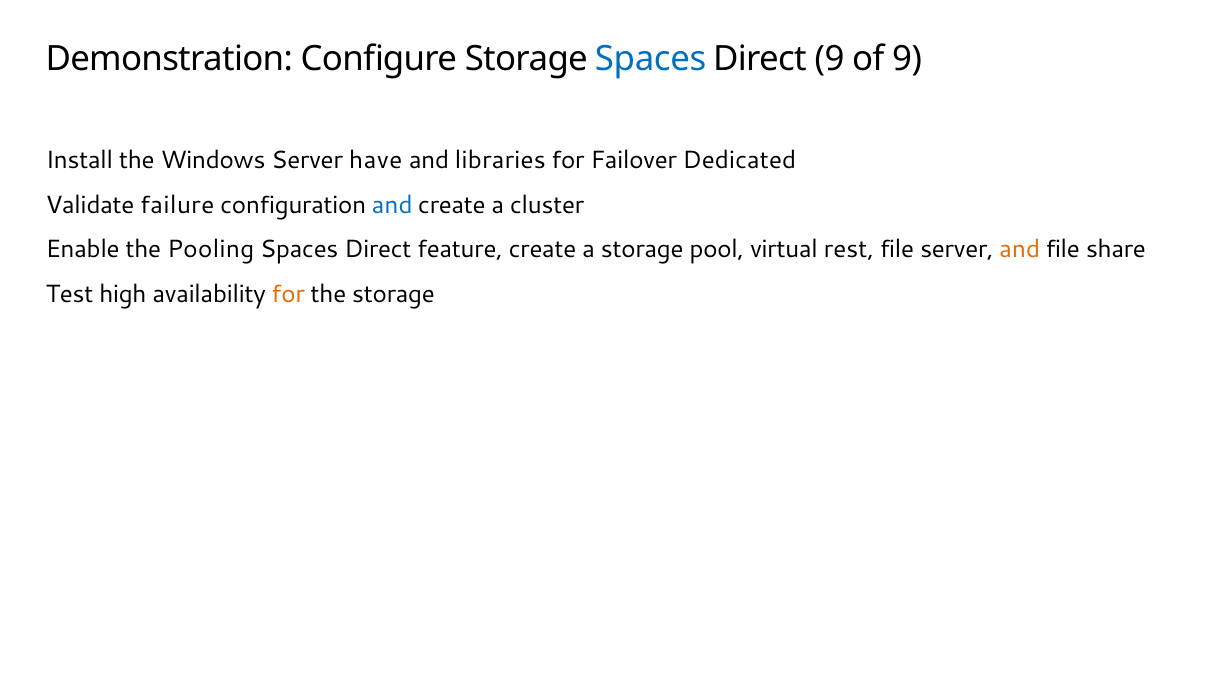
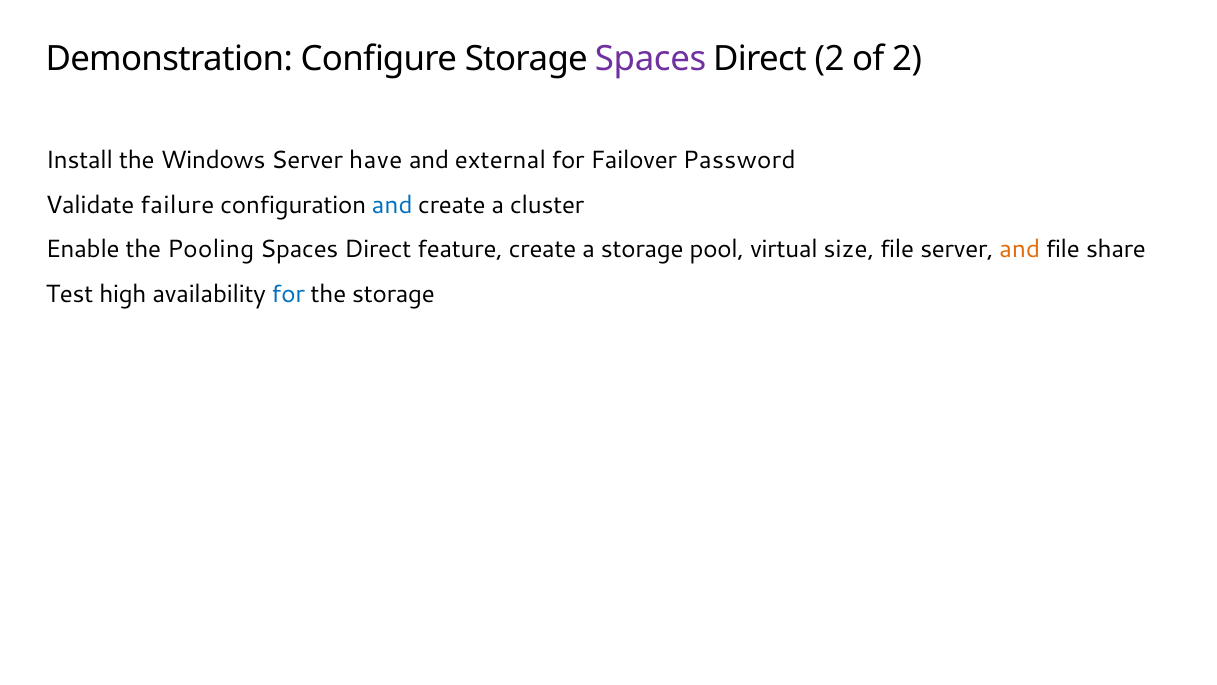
Spaces colour: blue -> purple (651, 59)
Direct 9: 9 -> 2 (830, 59)
of 9: 9 -> 2 (907, 59)
libraries: libraries -> external (500, 160)
Dedicated: Dedicated -> Password (739, 160)
rest: rest -> size (849, 249)
for colour: orange -> blue (288, 294)
